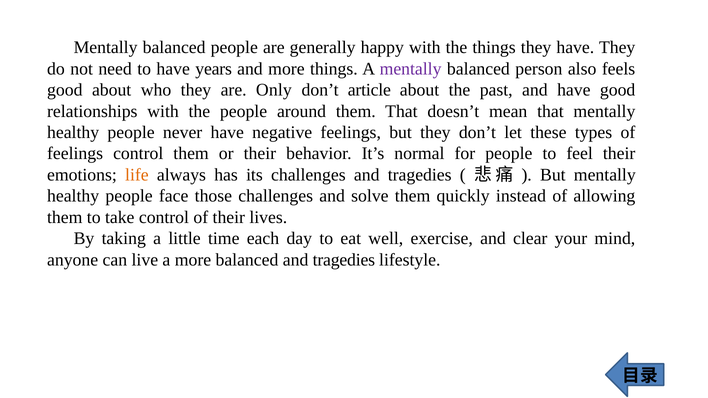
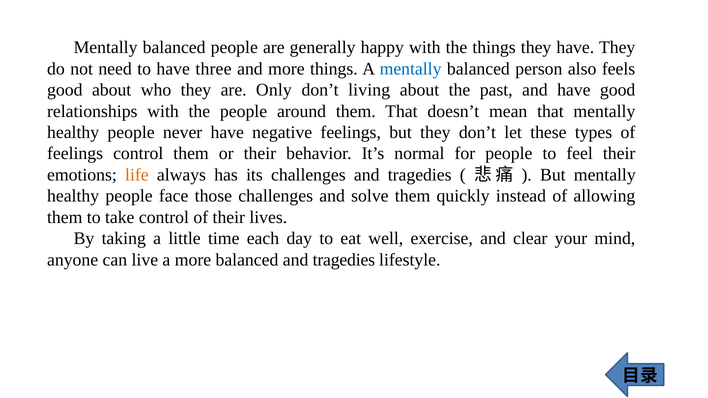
years: years -> three (213, 69)
mentally colour: purple -> blue (411, 69)
article: article -> living (369, 90)
